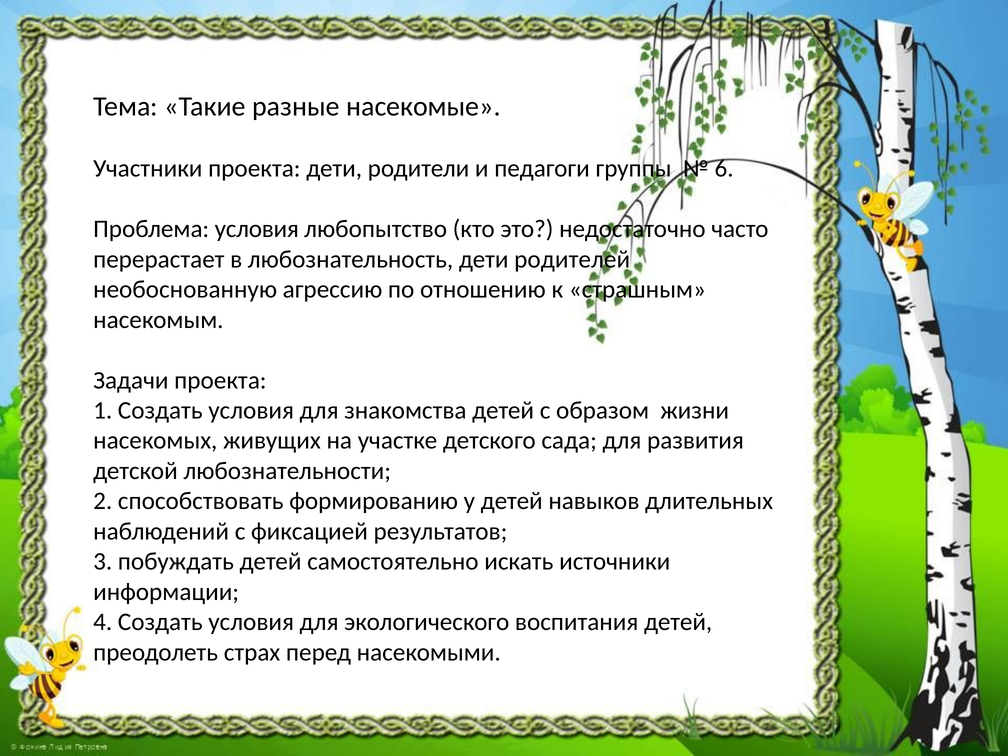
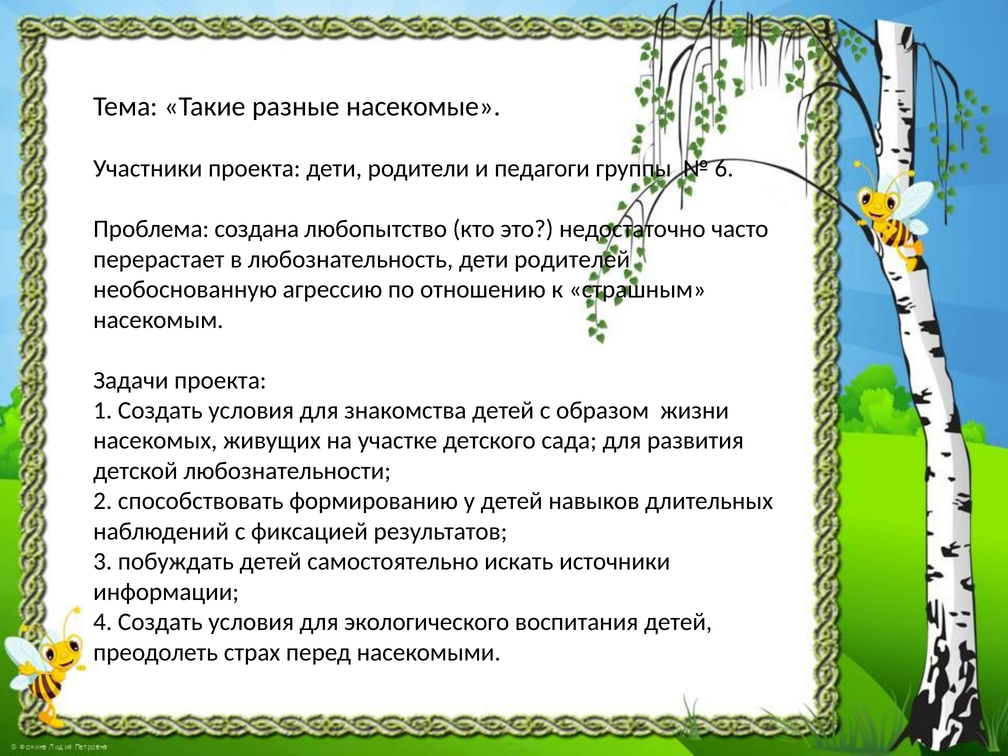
Проблема условия: условия -> создана (257, 229)
